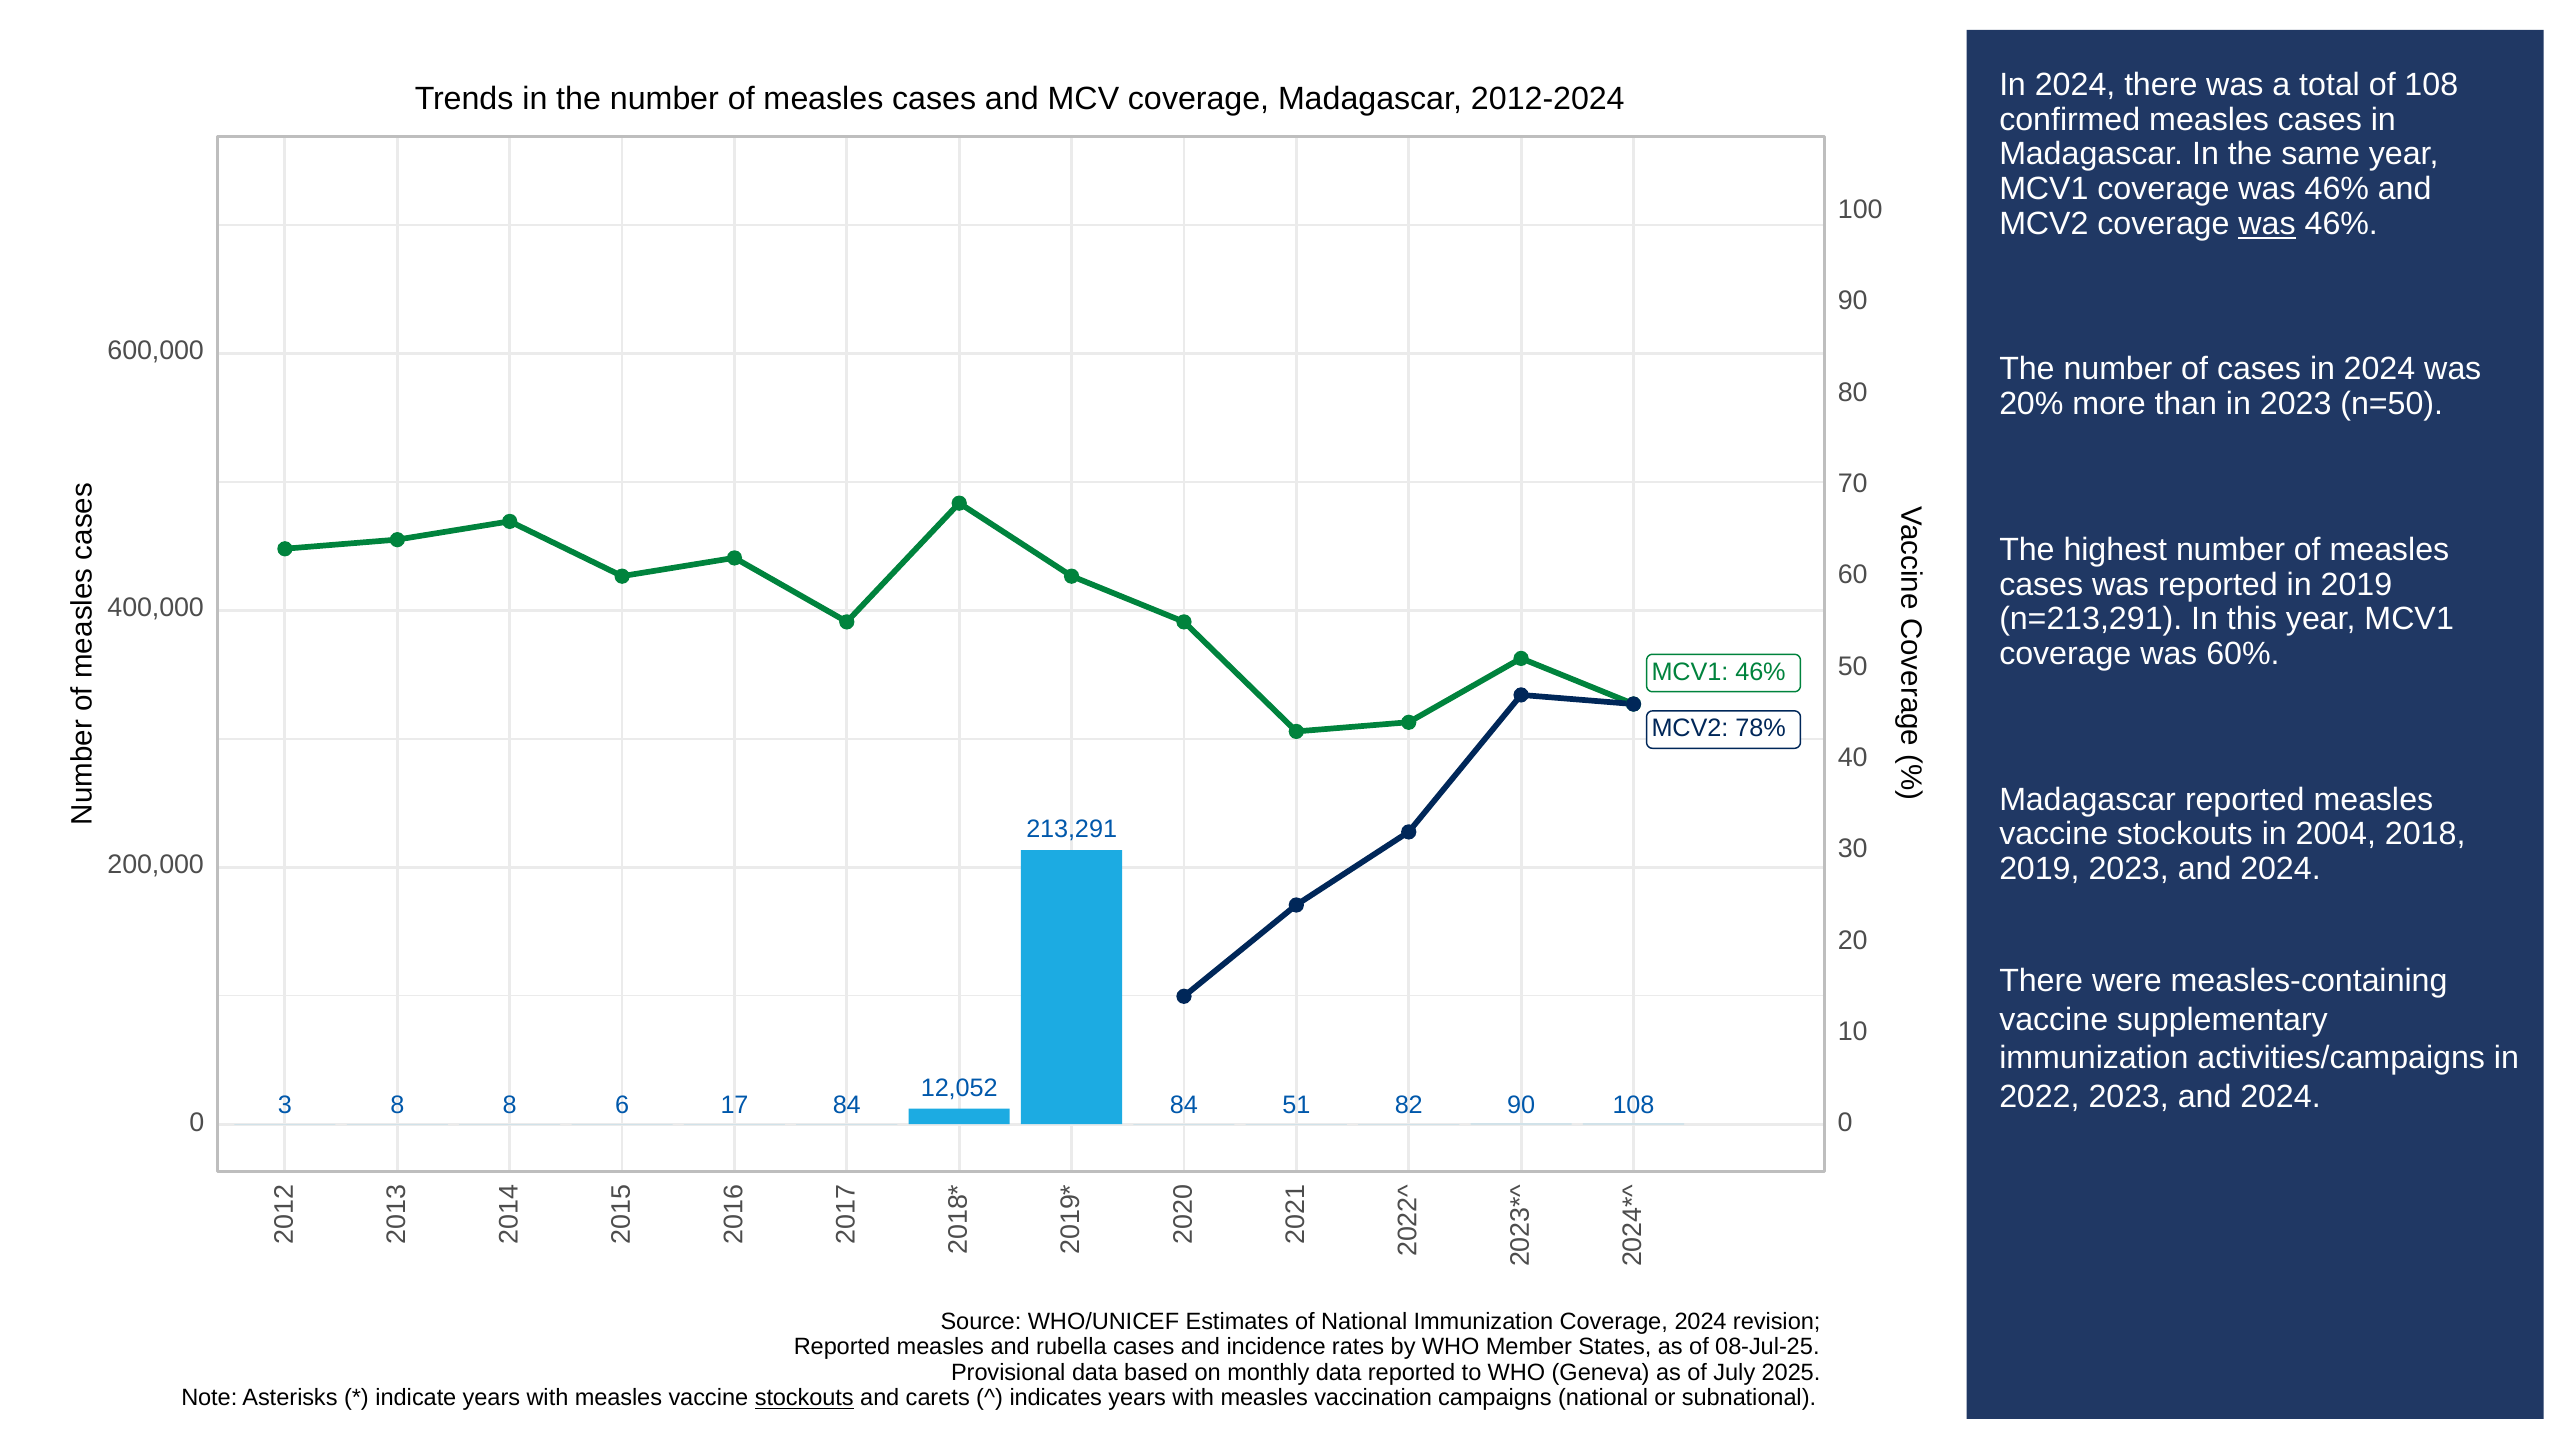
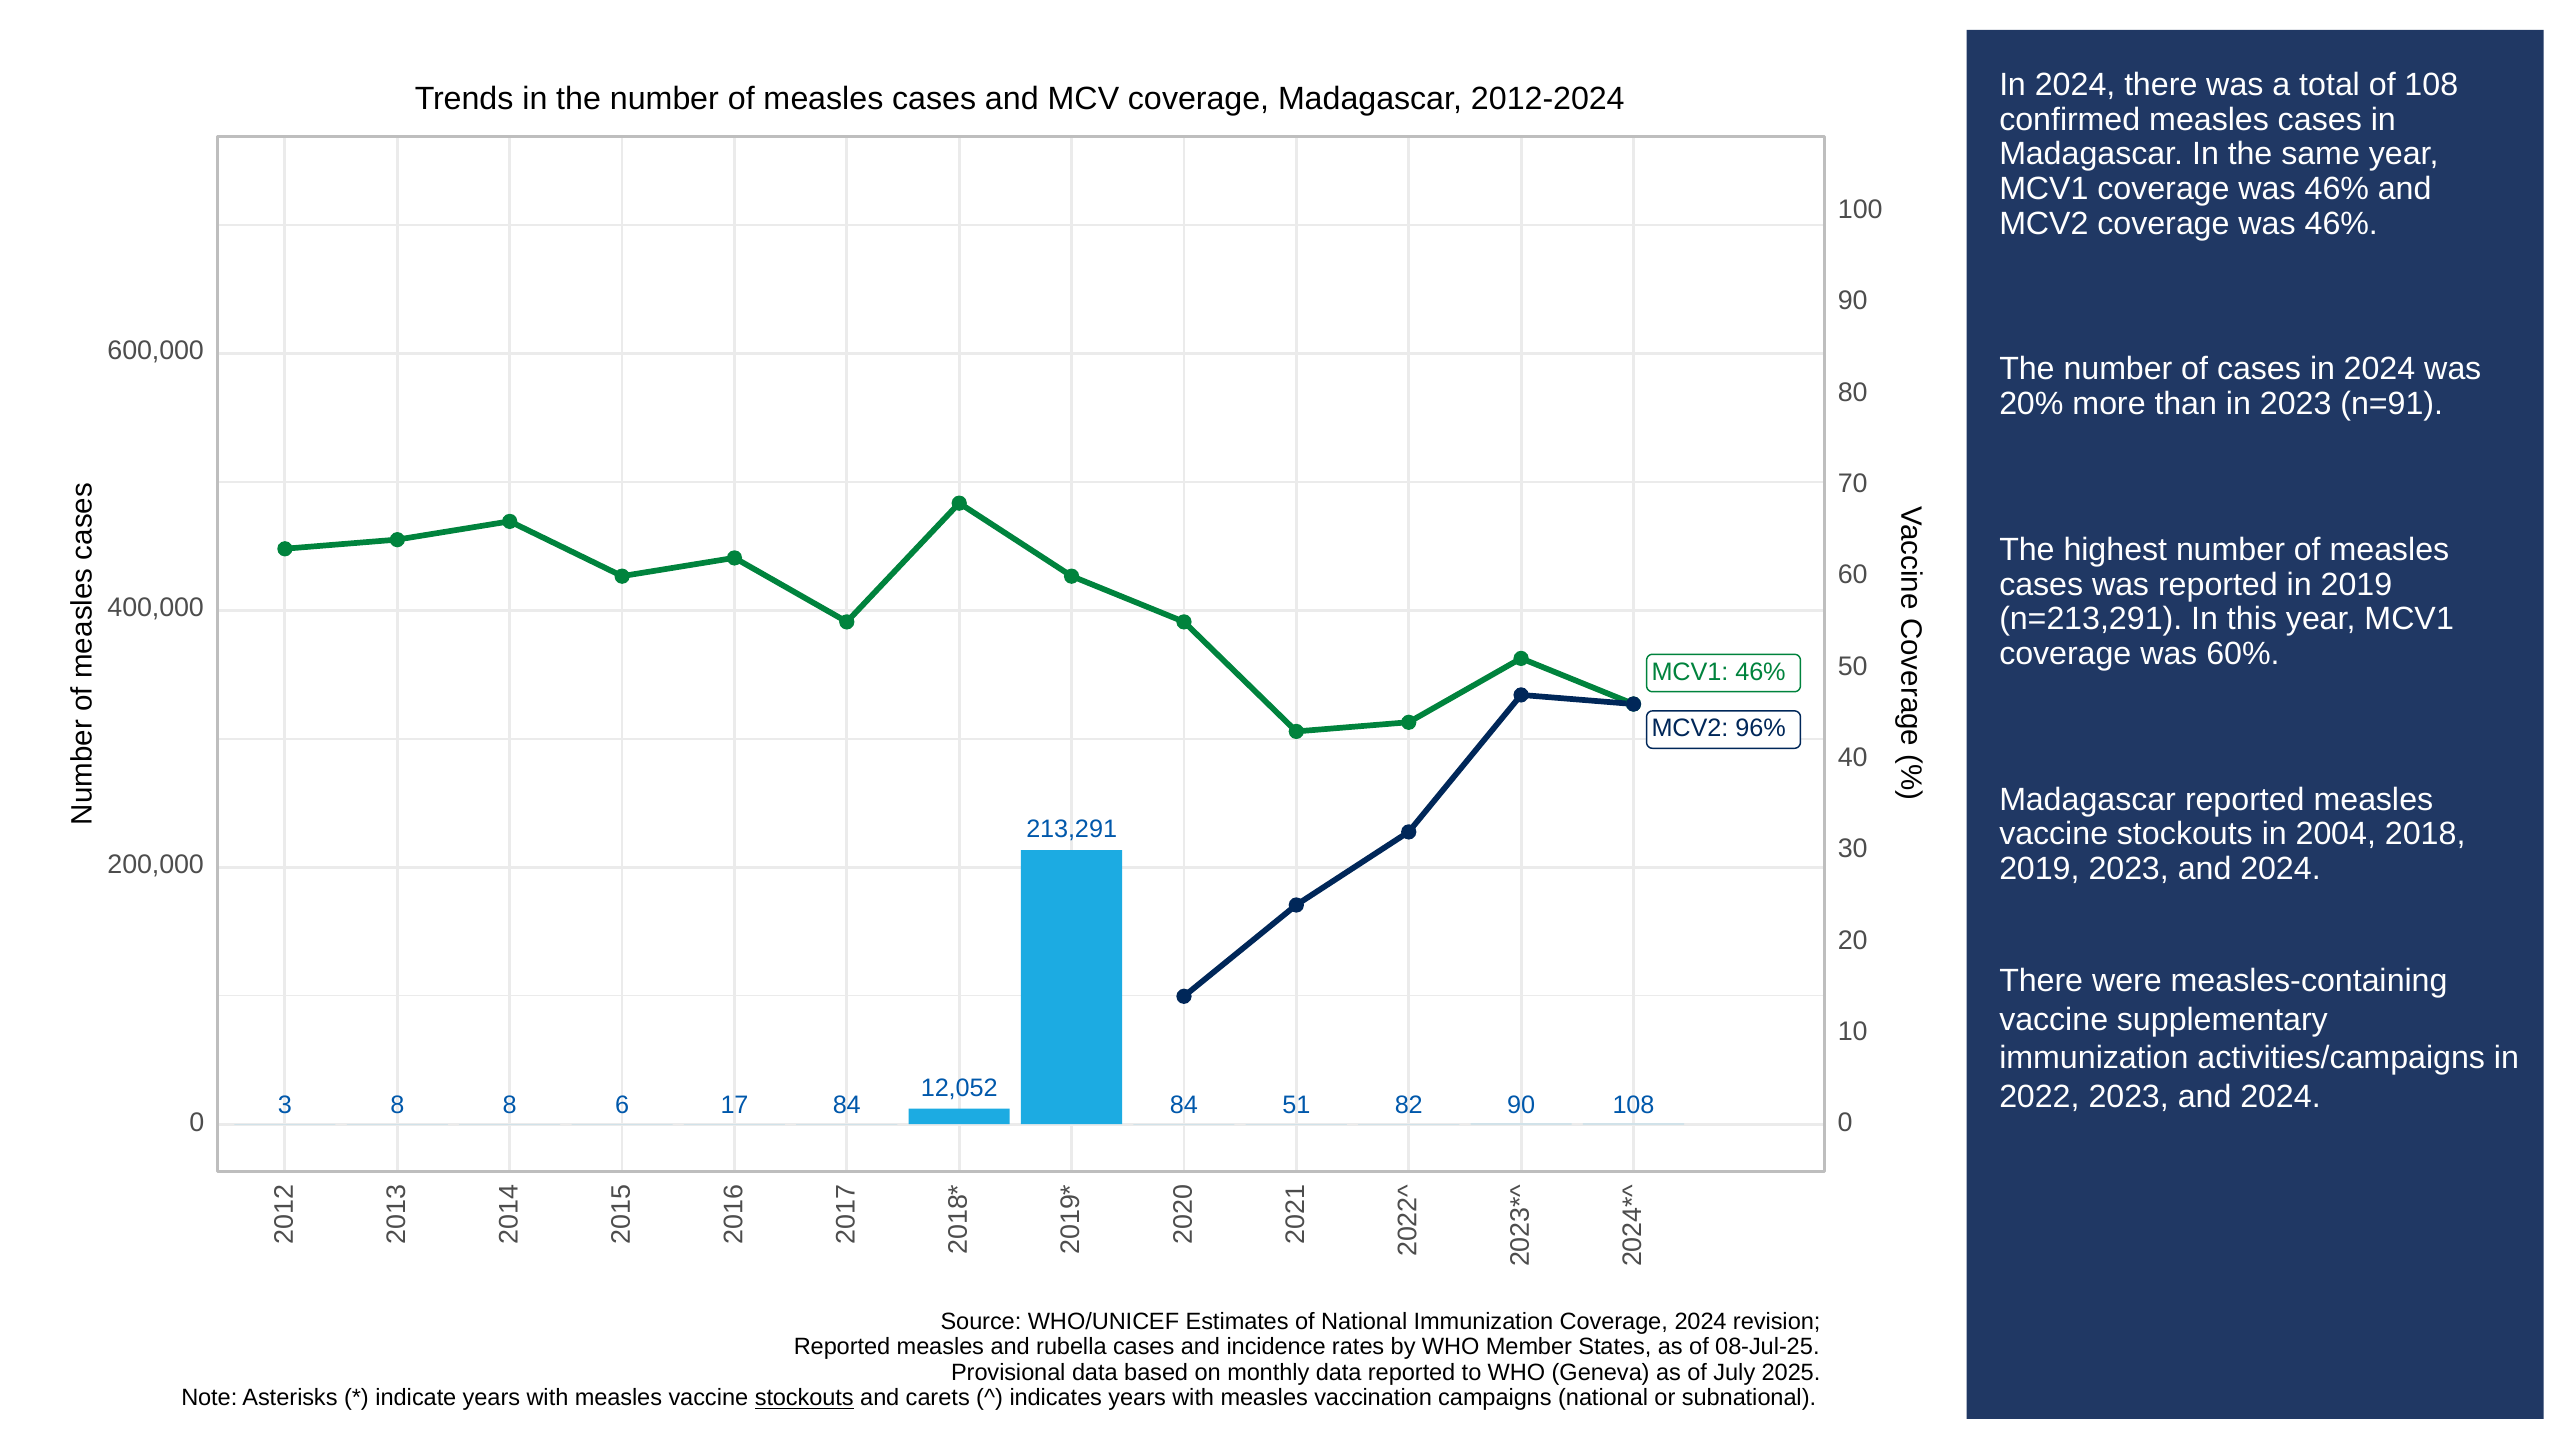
was underline: present -> none (2267, 224)
n=50: n=50 -> n=91 (2392, 404)
78%: 78% -> 96% (1761, 728)
